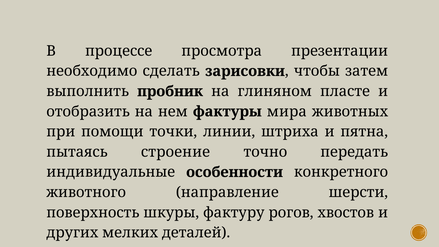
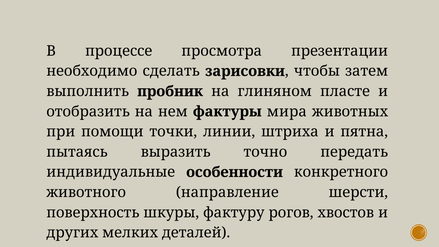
строение: строение -> выразить (176, 152)
